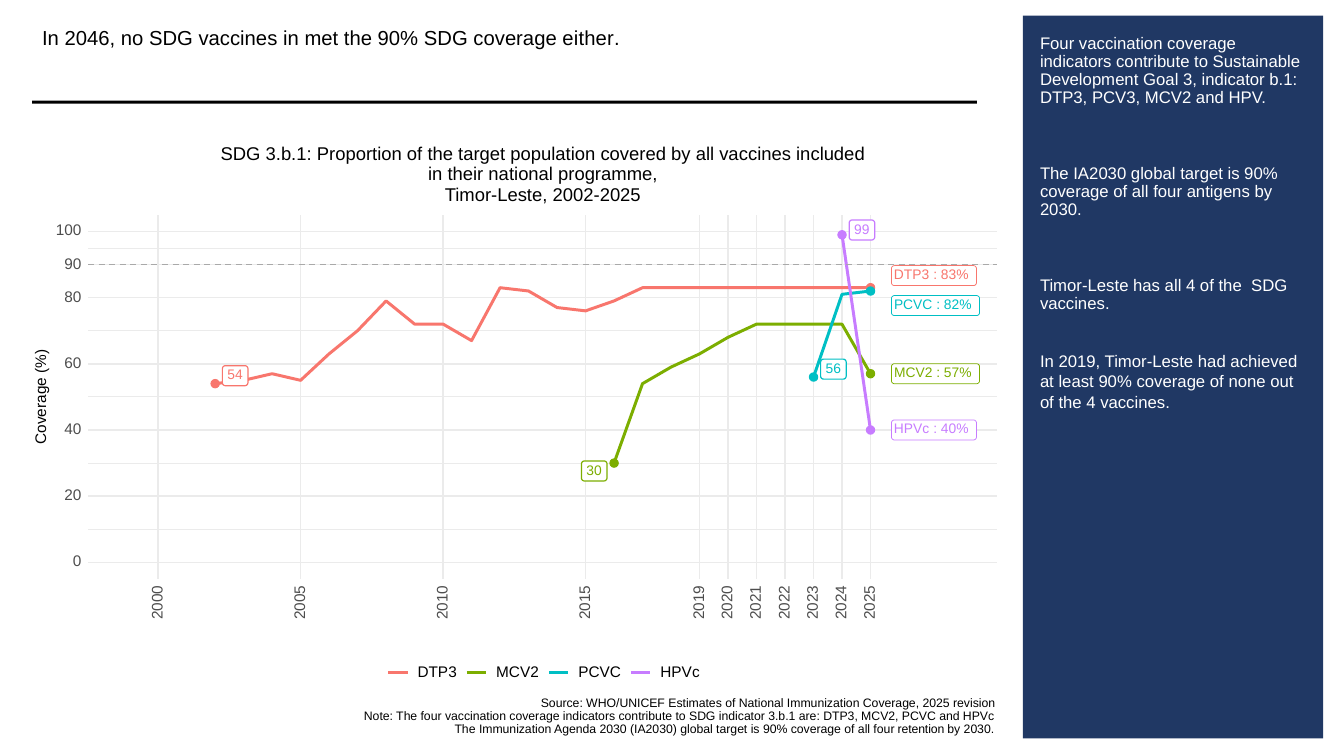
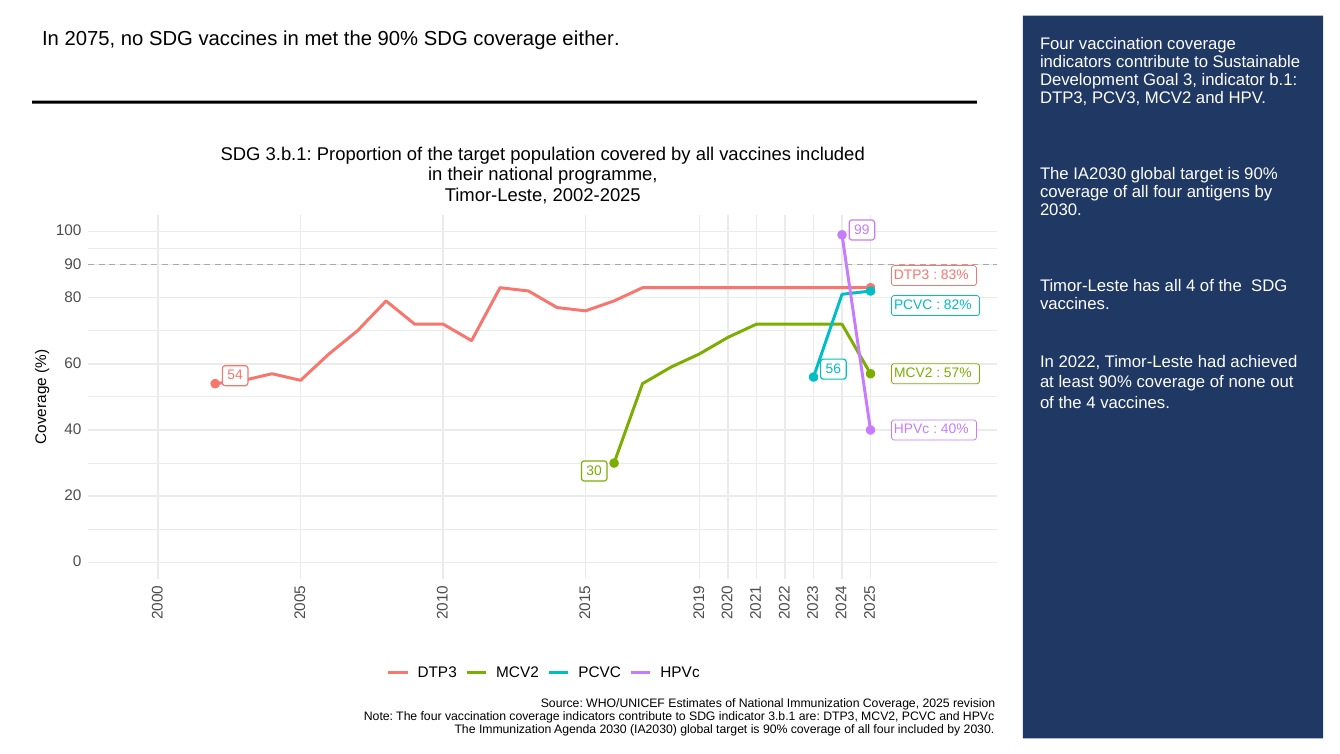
2046: 2046 -> 2075 (90, 39)
2019: 2019 -> 2022 (1079, 362)
four retention: retention -> included (921, 729)
